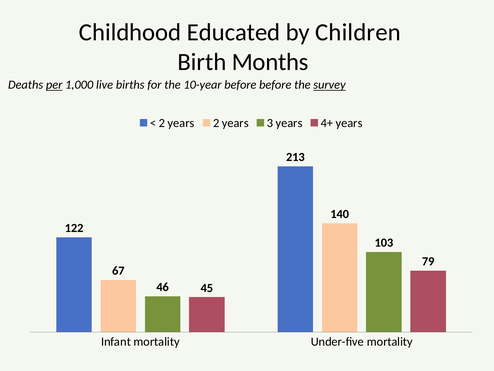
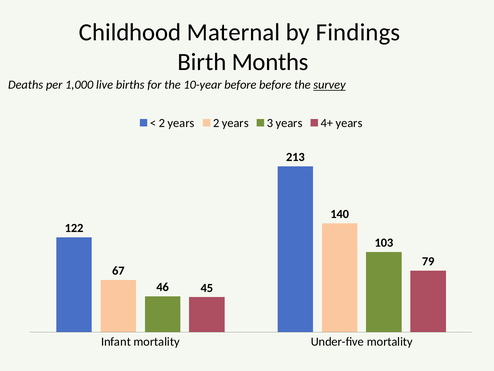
Educated: Educated -> Maternal (233, 32)
Children: Children -> Findings (358, 32)
per underline: present -> none (54, 85)
